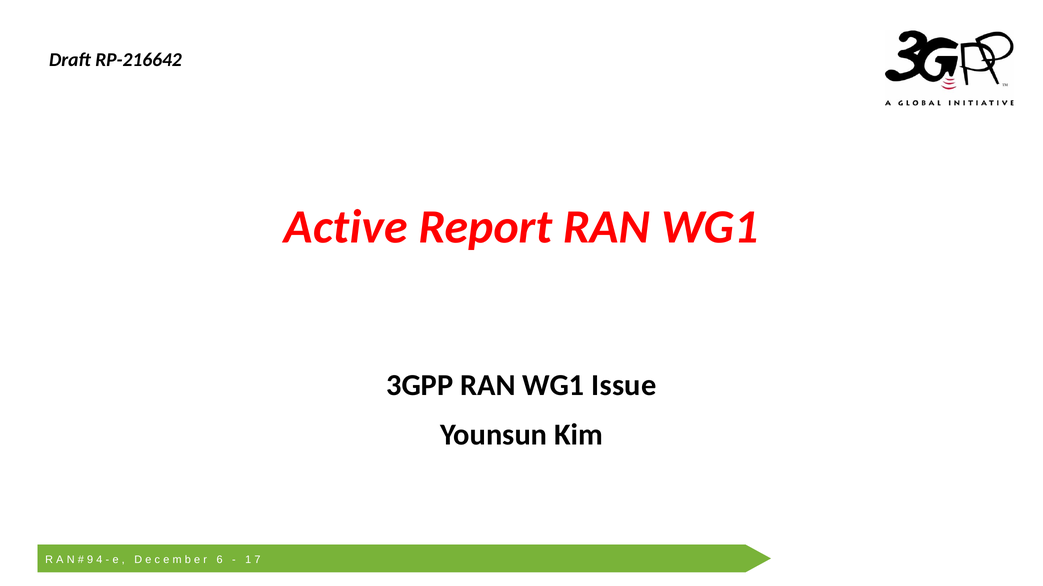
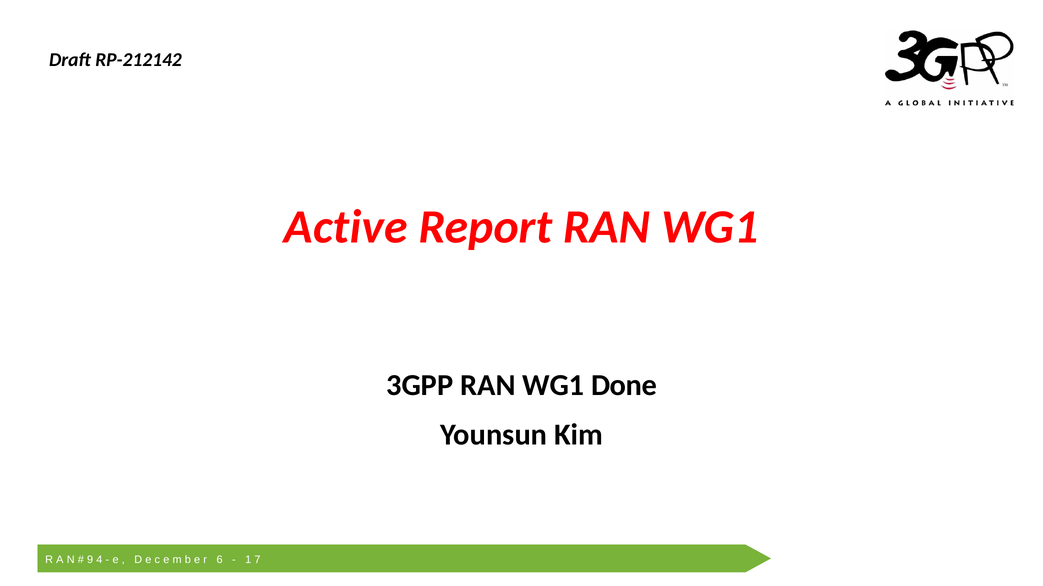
RP-216642: RP-216642 -> RP-212142 (139, 60)
Issue: Issue -> Done (624, 386)
